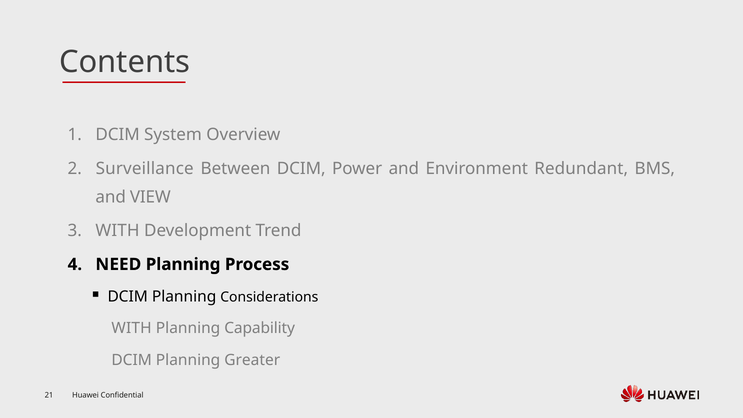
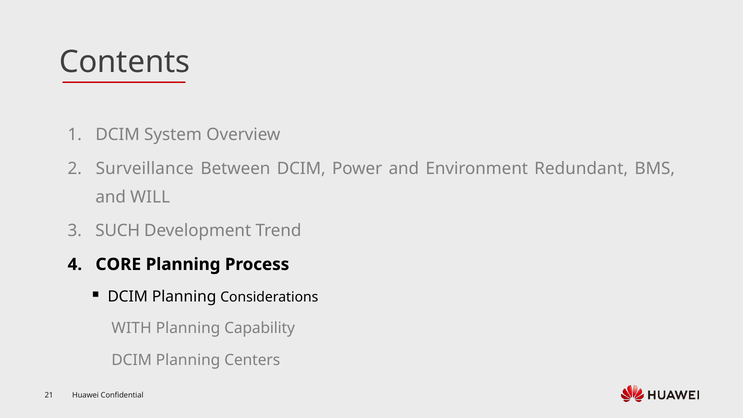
VIEW: VIEW -> WILL (150, 197)
WITH: WITH -> SUCH (118, 231)
NEED: NEED -> CORE (118, 264)
Greater: Greater -> Centers (252, 360)
